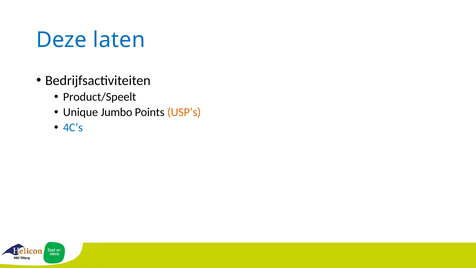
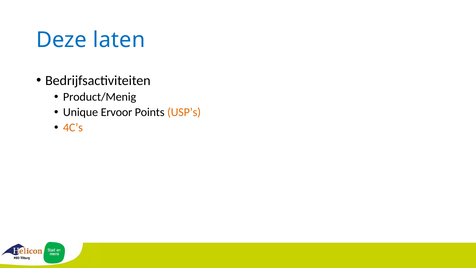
Product/Speelt: Product/Speelt -> Product/Menig (100, 97)
Jumbo: Jumbo -> Ervoor (116, 112)
4C’s colour: blue -> orange (73, 128)
